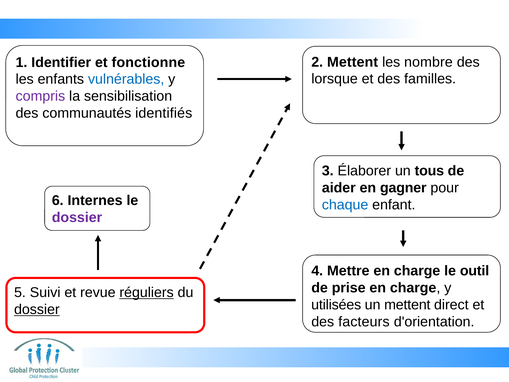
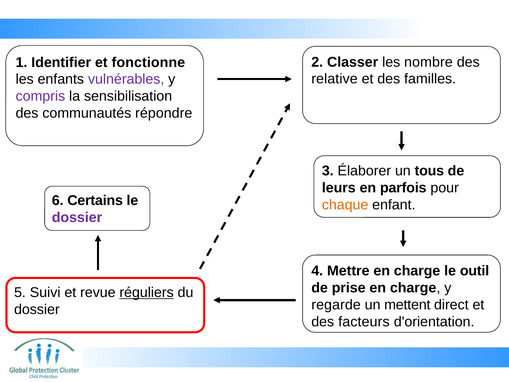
2 Mettent: Mettent -> Classer (353, 62)
lorsque: lorsque -> relative (334, 79)
vulnérables colour: blue -> purple (126, 79)
identifiés: identifiés -> répondre (164, 113)
aider: aider -> leurs (339, 188)
gagner: gagner -> parfois (403, 188)
Internes: Internes -> Certains (95, 200)
chaque colour: blue -> orange (345, 205)
utilisées: utilisées -> regarde (336, 305)
dossier underline: present -> none (37, 309)
